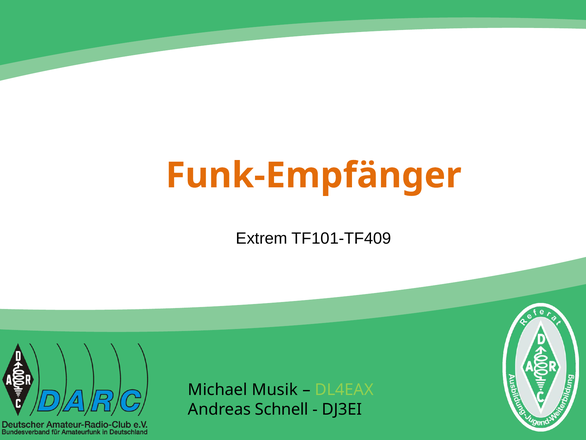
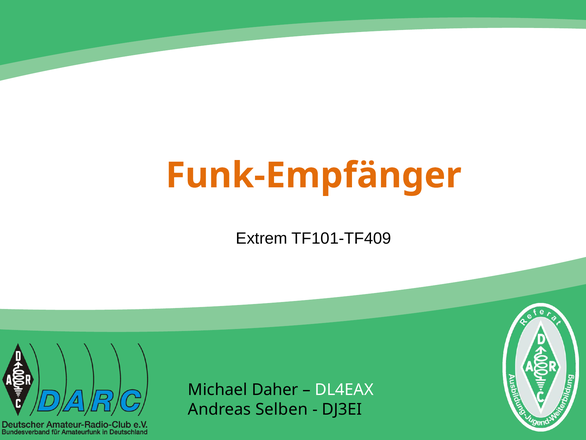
Musik: Musik -> Daher (275, 389)
DL4EAX colour: light green -> white (344, 389)
Schnell: Schnell -> Selben (282, 409)
